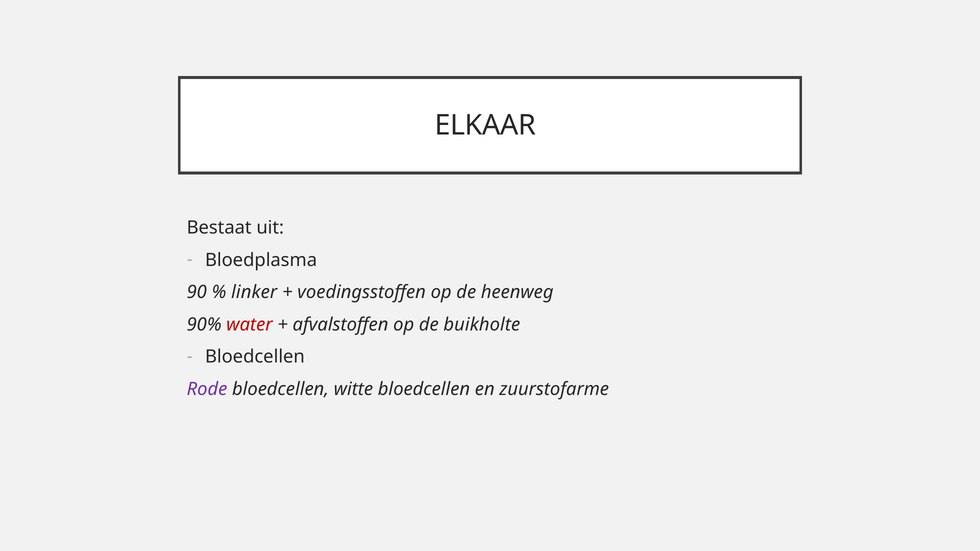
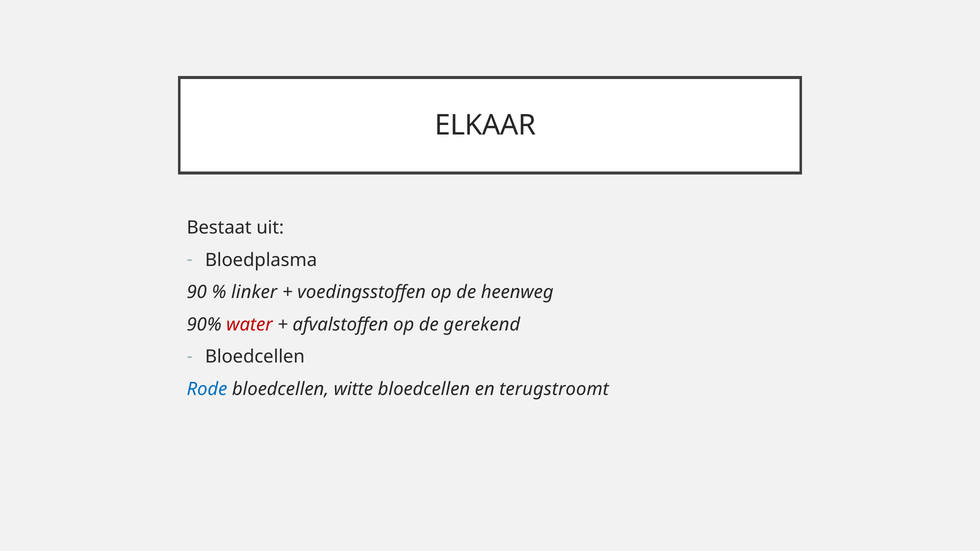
buikholte: buikholte -> gerekend (482, 325)
Rode colour: purple -> blue (207, 389)
zuurstofarme: zuurstofarme -> terugstroomt (554, 389)
